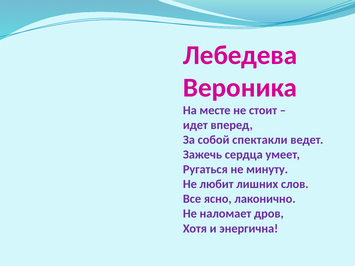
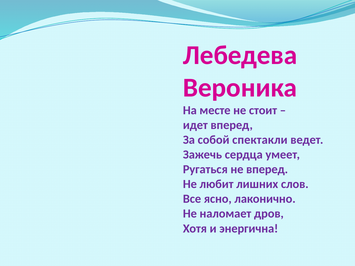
не минуту: минуту -> вперед (267, 170)
